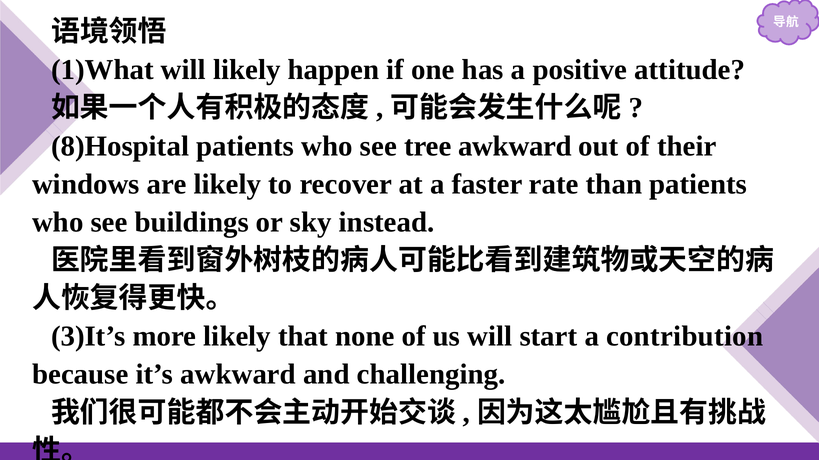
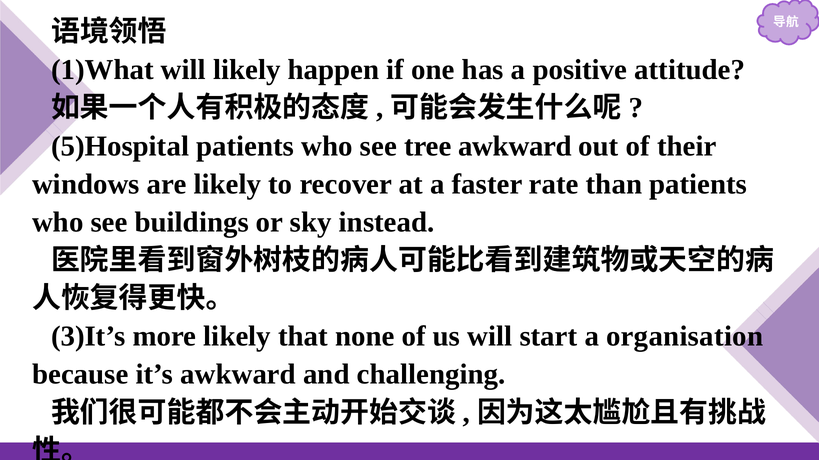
8)Hospital: 8)Hospital -> 5)Hospital (120, 146)
contribution: contribution -> organisation (685, 337)
